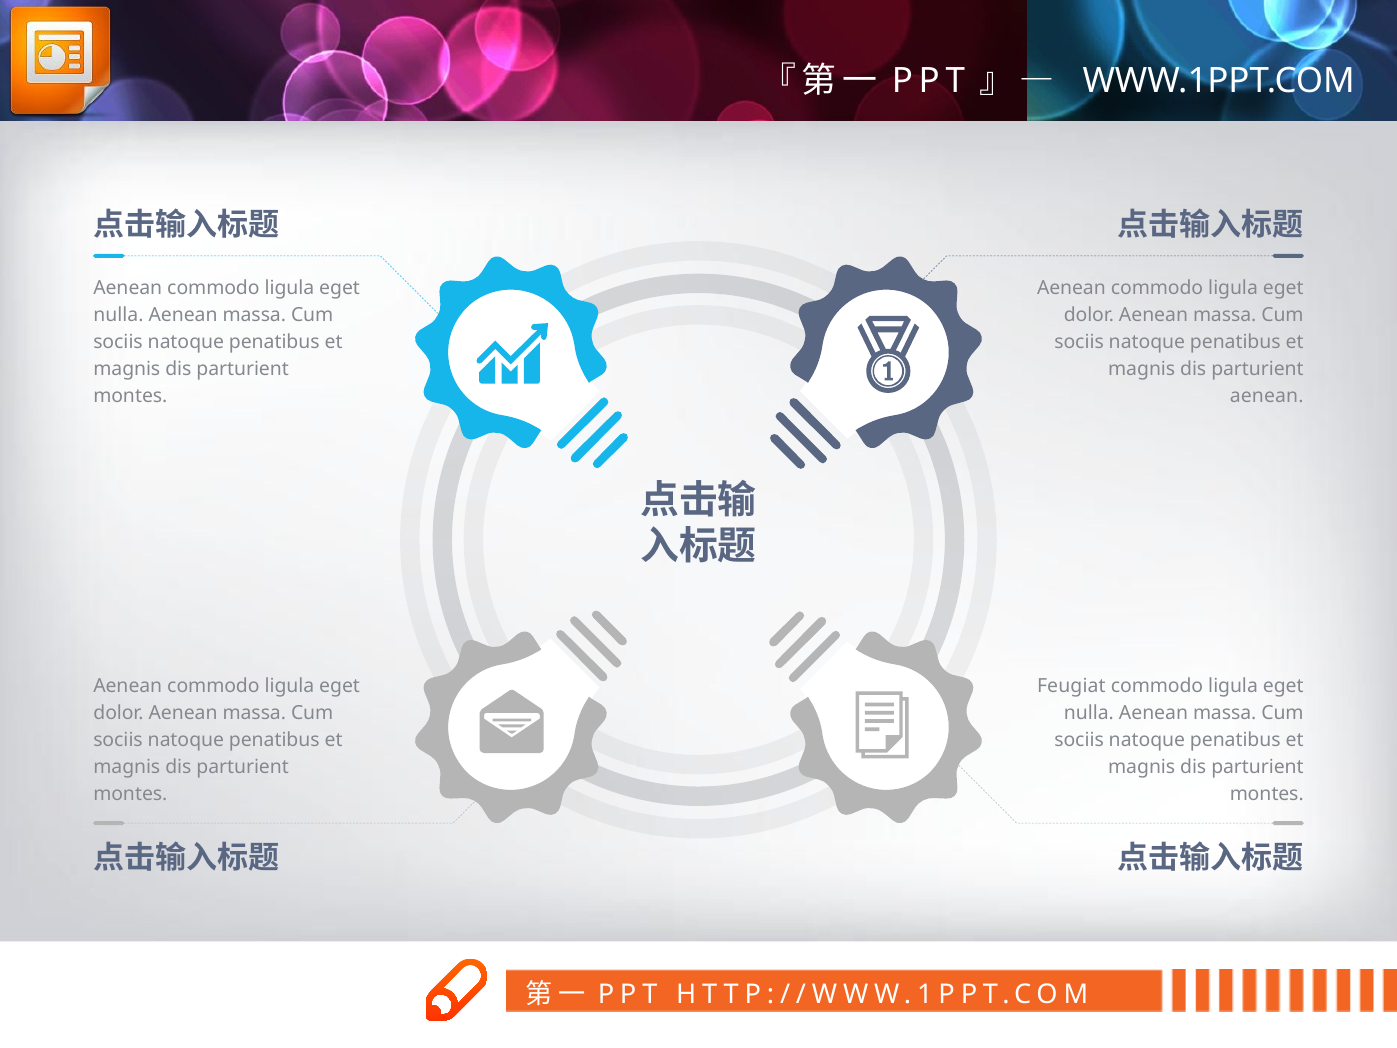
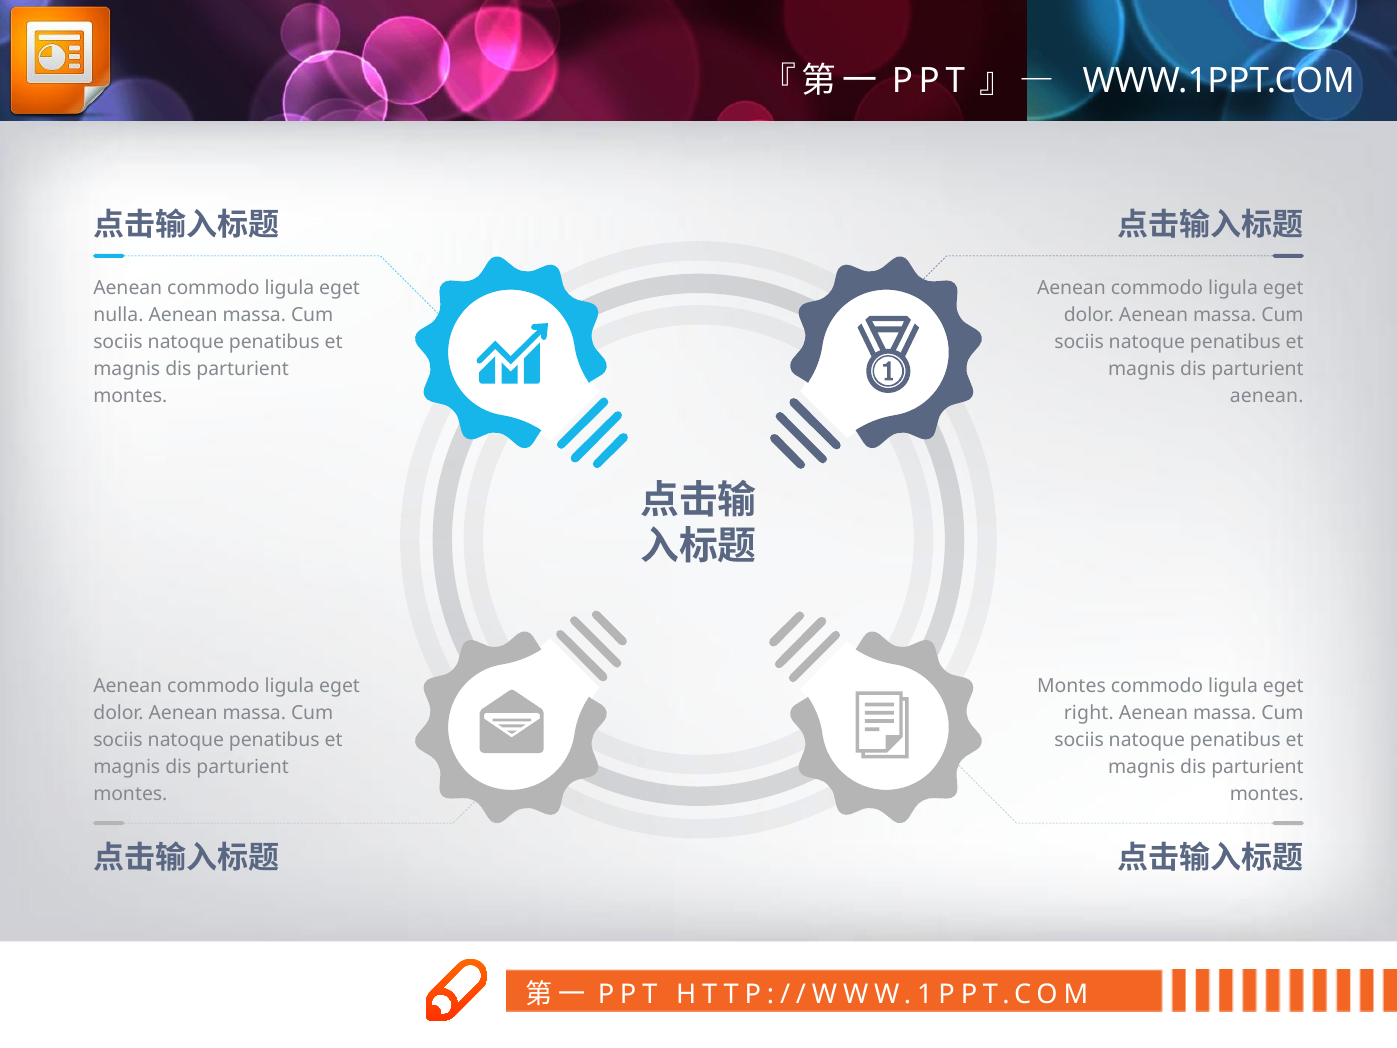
Feugiat: Feugiat -> Montes (1071, 685)
nulla: nulla -> right (1089, 713)
